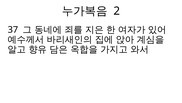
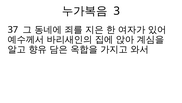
2: 2 -> 3 (117, 11)
